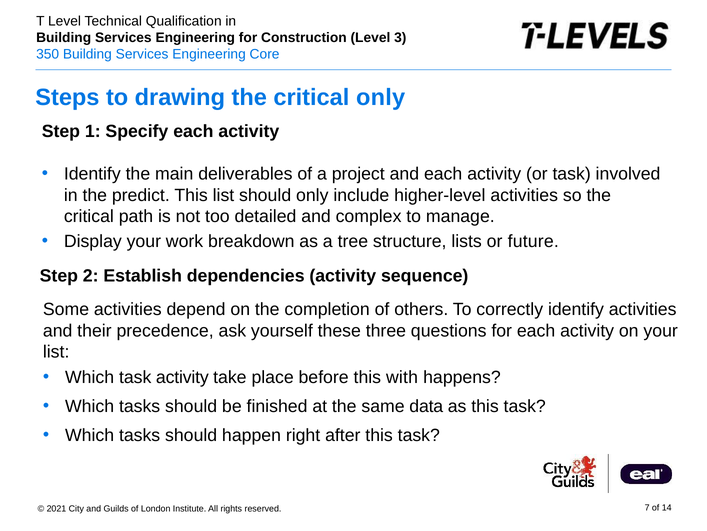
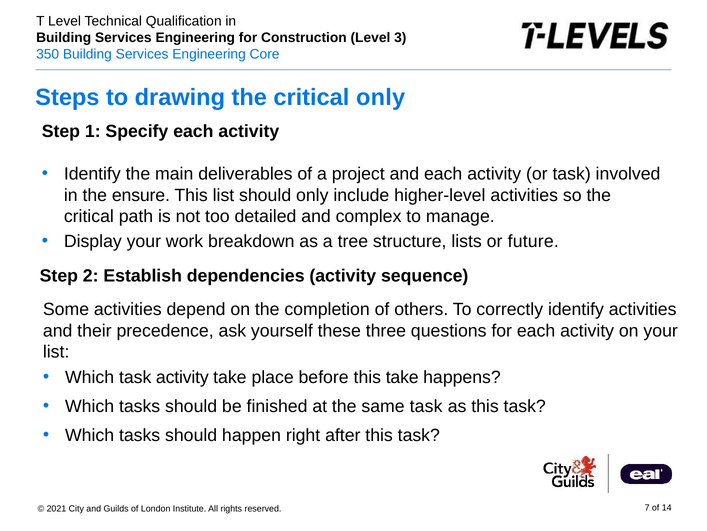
predict: predict -> ensure (141, 195)
this with: with -> take (402, 377)
same data: data -> task (426, 406)
